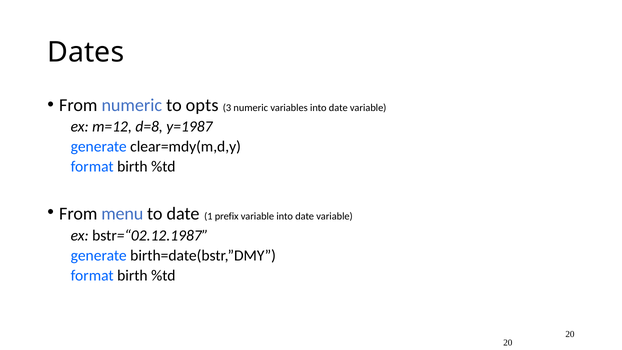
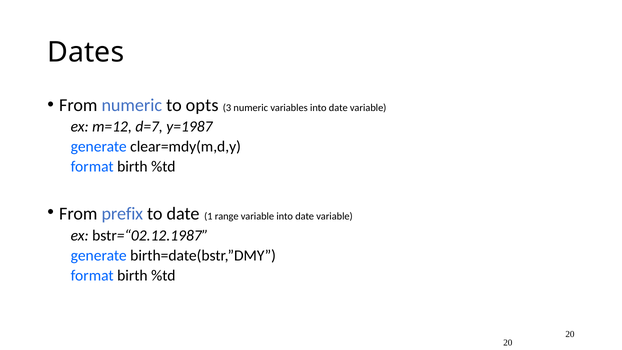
d=8: d=8 -> d=7 (149, 127)
menu: menu -> prefix (122, 214)
prefix: prefix -> range (227, 216)
